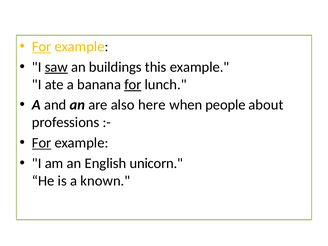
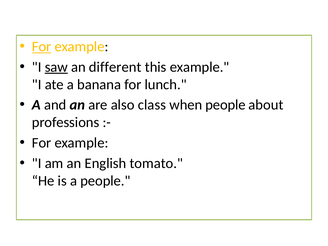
buildings: buildings -> different (115, 67)
for underline: present -> none (133, 84)
here: here -> class (152, 105)
For underline: present -> none (42, 143)
unicorn: unicorn -> tomato (156, 163)
a known: known -> people (105, 181)
